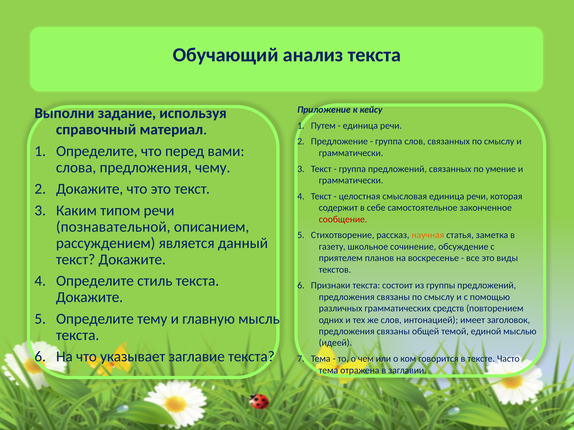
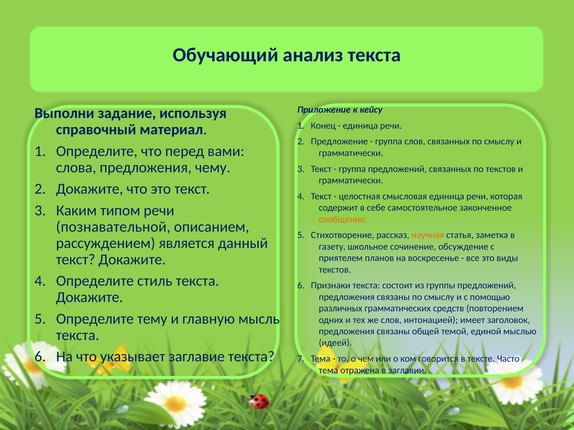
Путем: Путем -> Конец (323, 126)
по умение: умение -> текстов (501, 169)
сообщение colour: red -> orange (343, 219)
